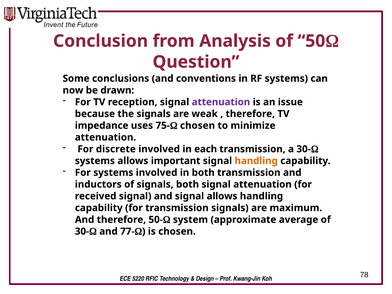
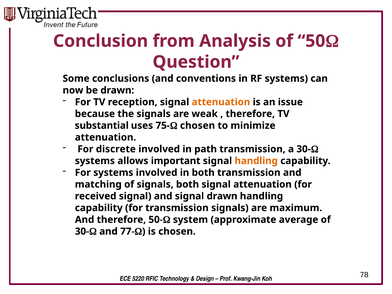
attenuation colour: purple -> orange (221, 102)
impedance: impedance -> substantial (102, 126)
each: each -> path (206, 149)
inductors: inductors -> matching (98, 184)
signal allows: allows -> drawn (222, 196)
